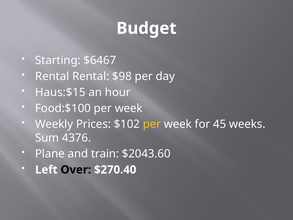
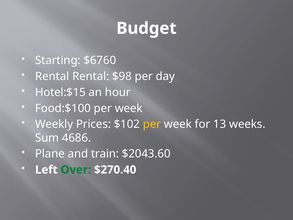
$6467: $6467 -> $6760 (100, 60)
Haus:$15: Haus:$15 -> Hotel:$15 (60, 92)
45: 45 -> 13 (220, 124)
4376: 4376 -> 4686 (77, 138)
Over colour: black -> green (76, 170)
